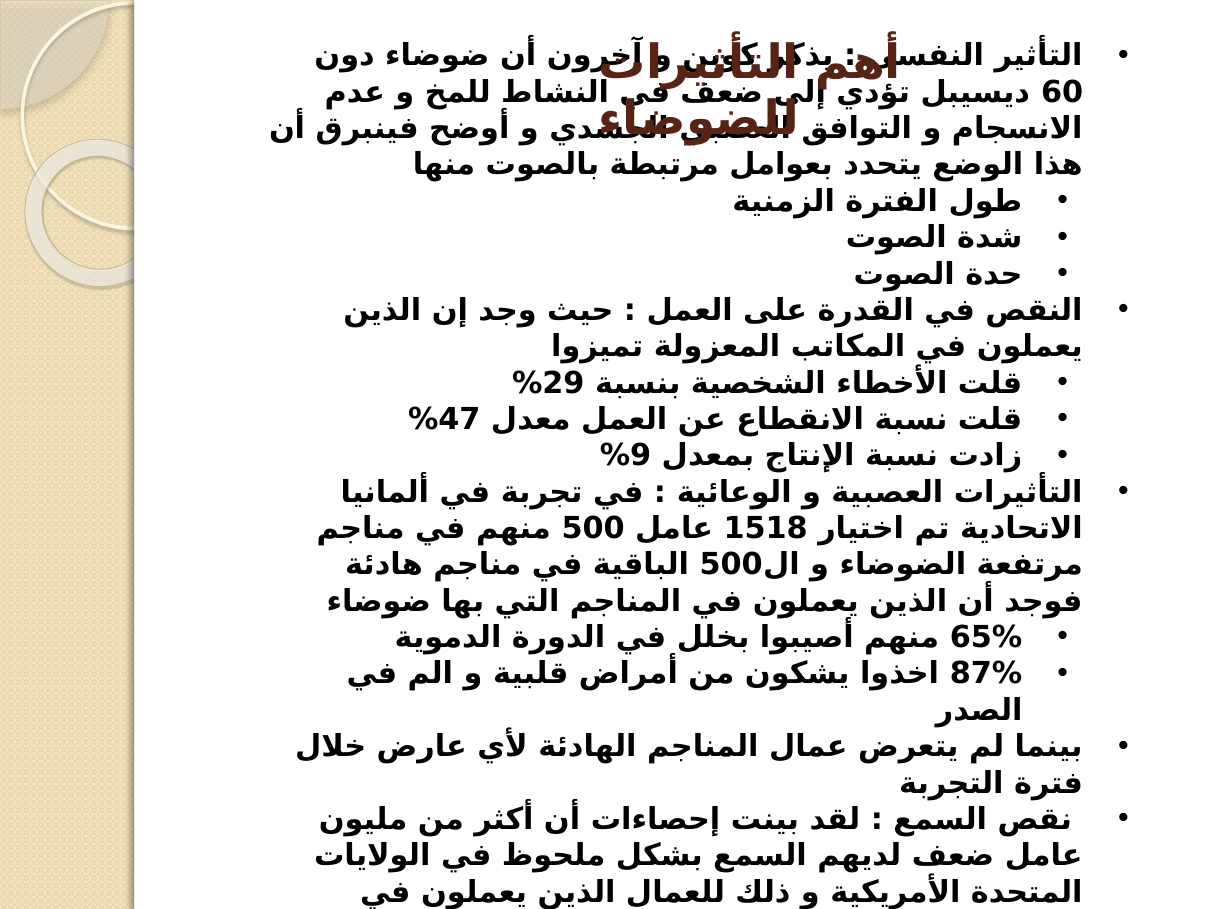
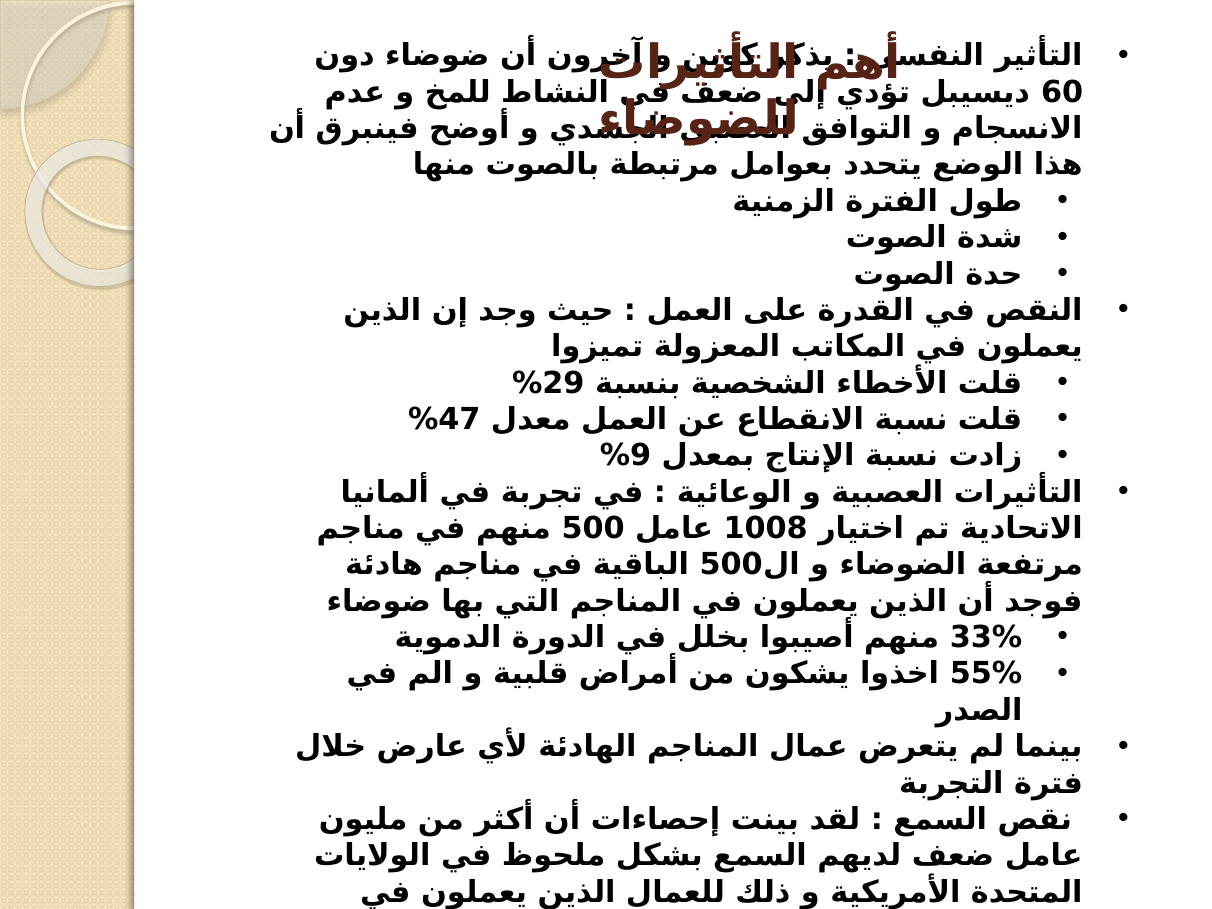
1518: 1518 -> 1008 (766, 529)
65%: 65% -> 33% (986, 638)
87%: 87% -> 55% (986, 674)
